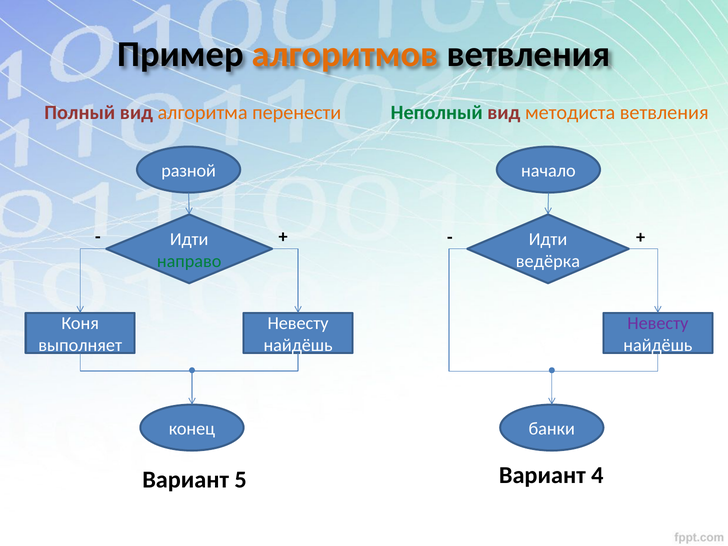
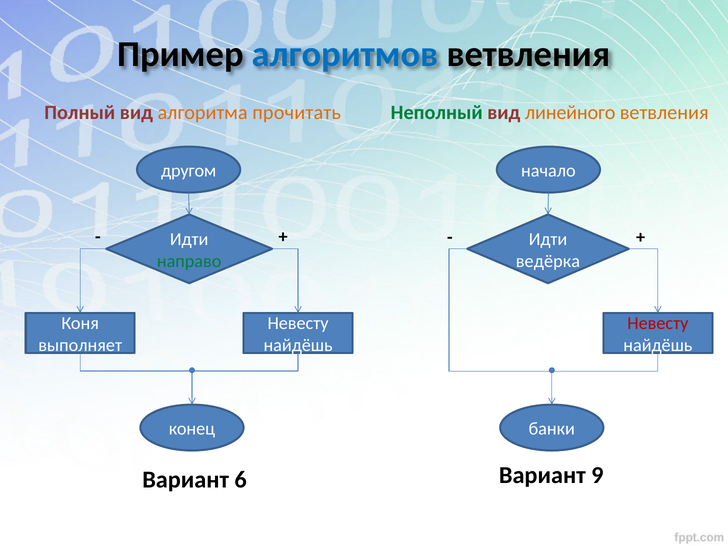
алгоритмов colour: orange -> blue (345, 54)
перенести: перенести -> прочитать (297, 112)
методиста: методиста -> линейного (570, 112)
разной: разной -> другом (189, 171)
Невесту colour: purple -> red (658, 323)
4: 4 -> 9 (597, 475)
5: 5 -> 6 (241, 480)
